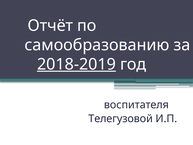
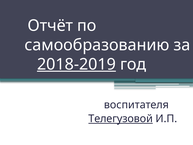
Телегузовой underline: none -> present (121, 119)
